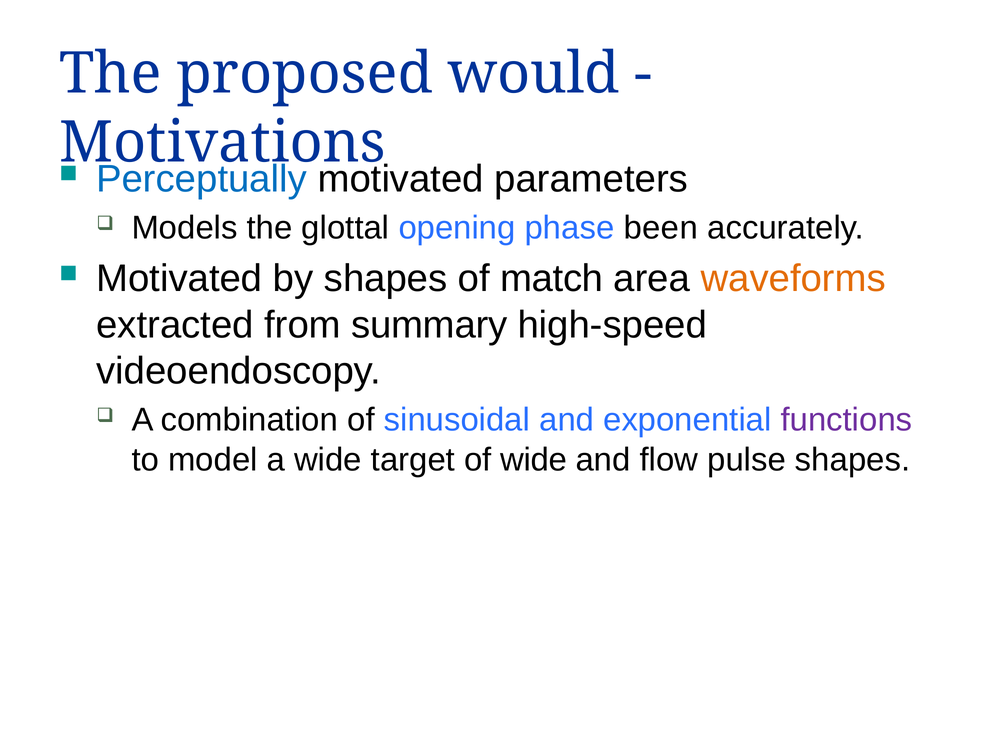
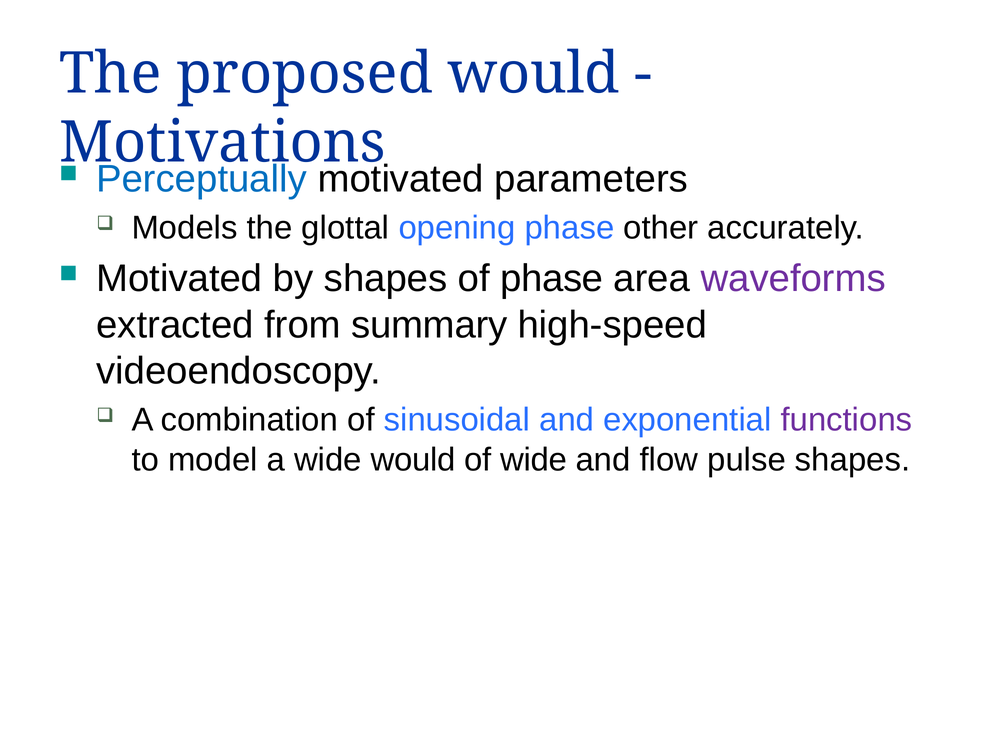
been: been -> other (661, 228)
of match: match -> phase (552, 279)
waveforms colour: orange -> purple (793, 279)
wide target: target -> would (413, 459)
